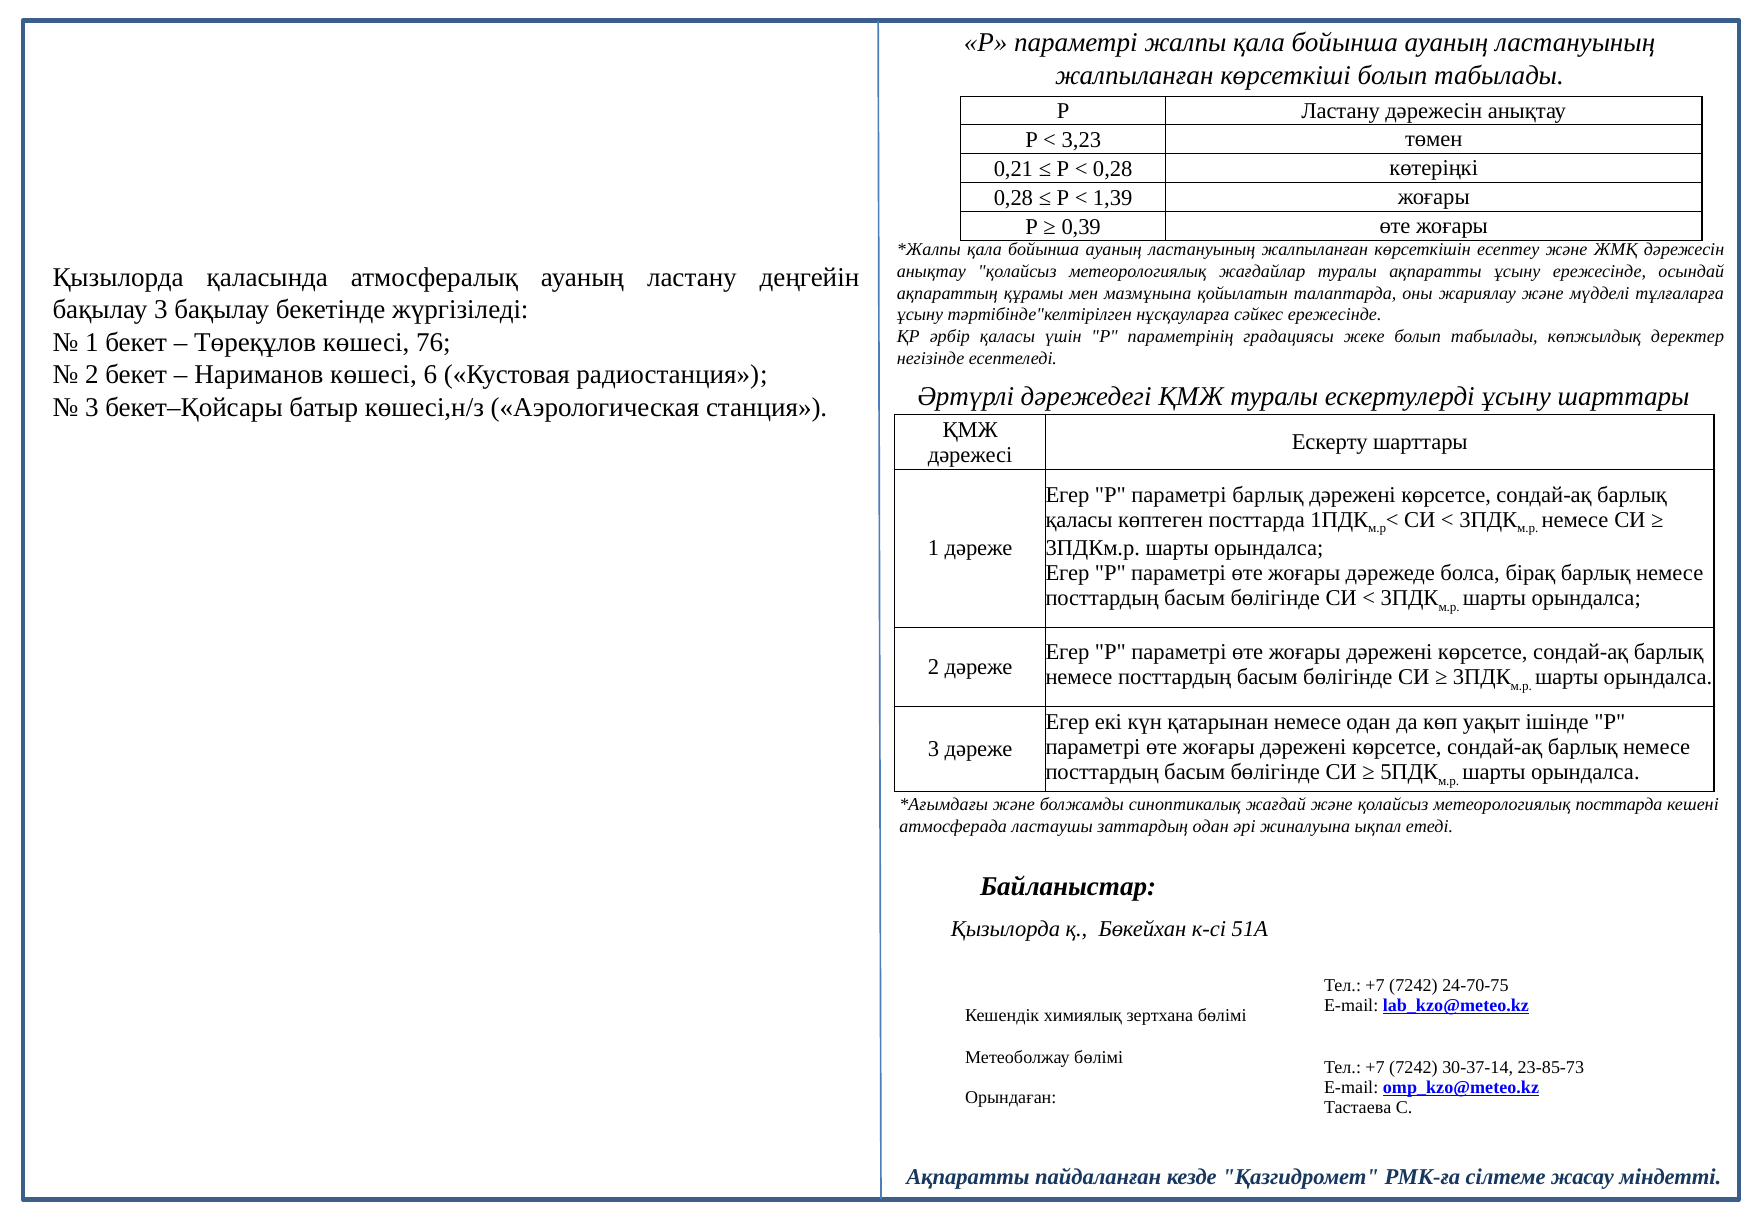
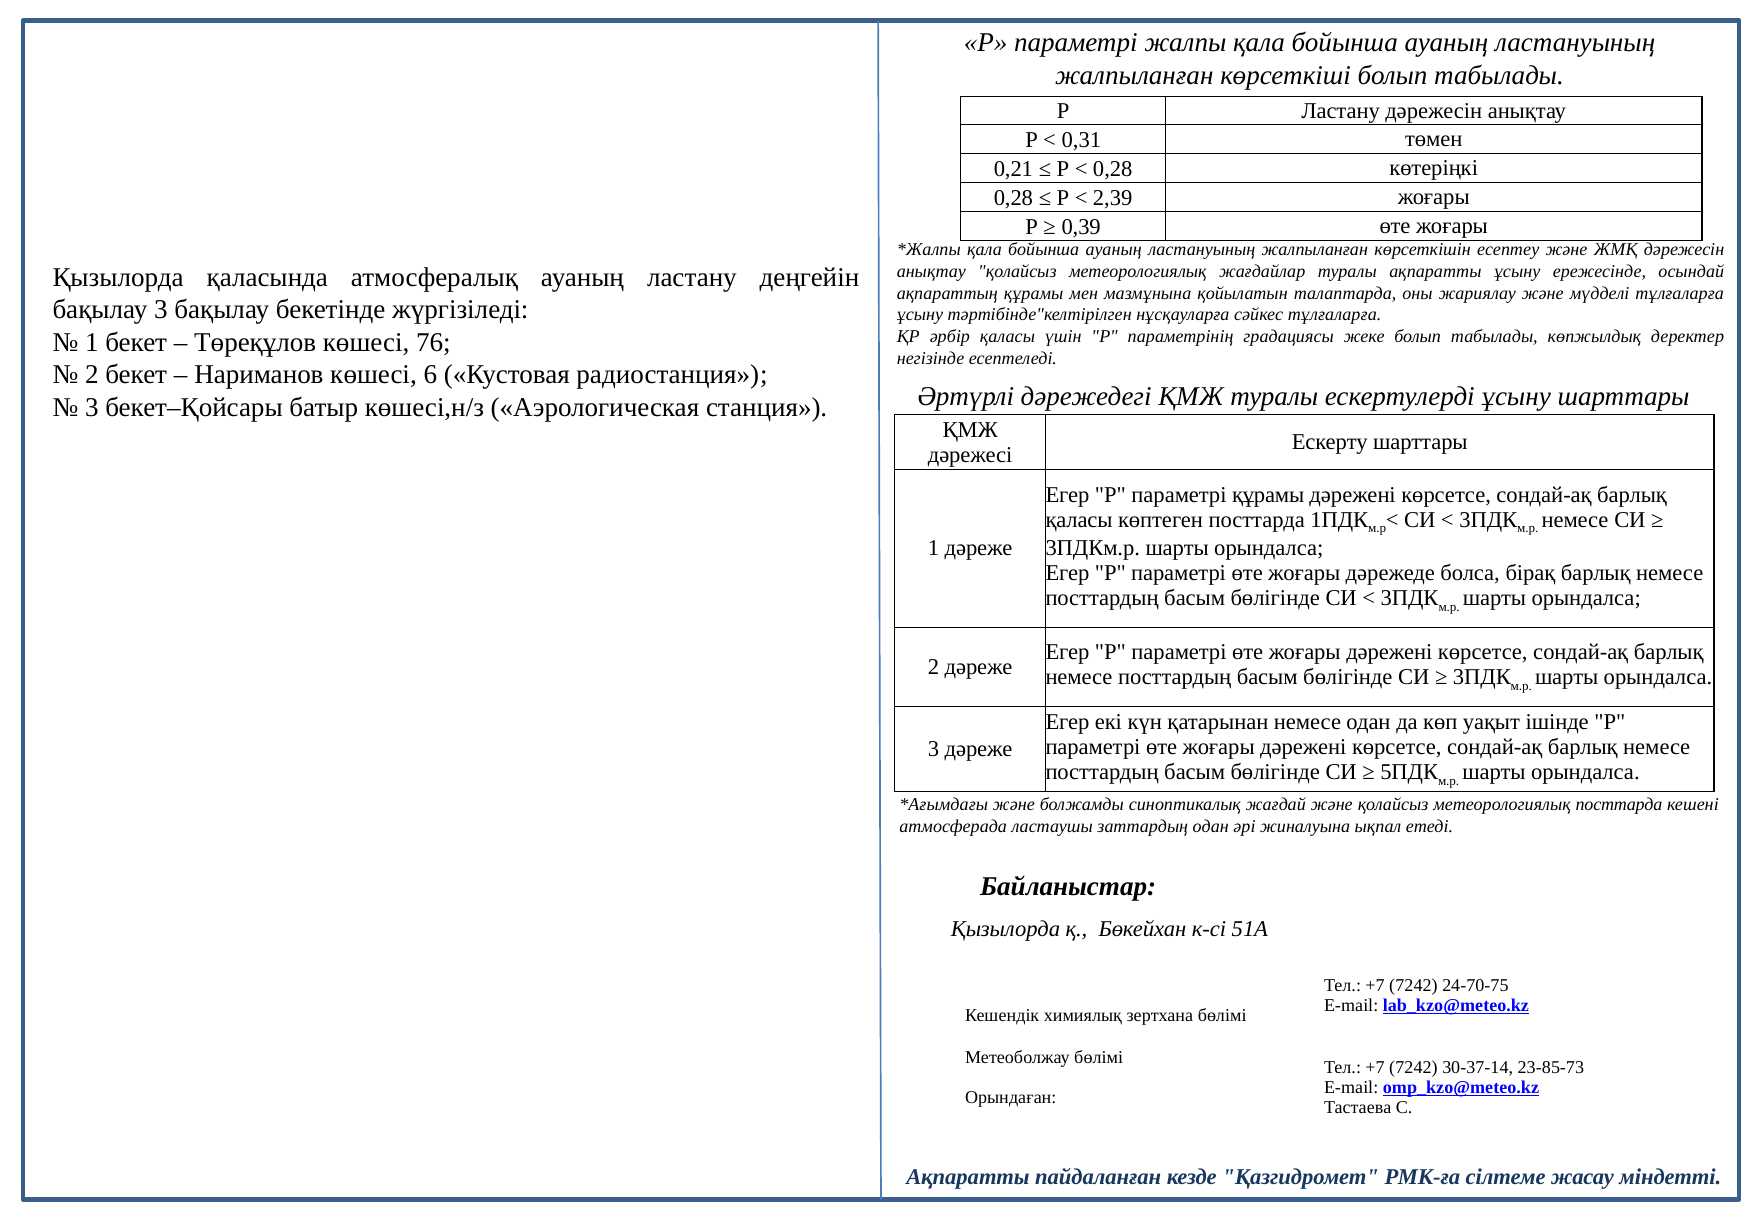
3,23: 3,23 -> 0,31 (1081, 140)
1,39: 1,39 -> 2,39 (1113, 198)
сәйкес ережесінде: ережесінде -> тұлғаларға (1335, 315)
параметрі барлық: барлық -> құрамы (1268, 495)
